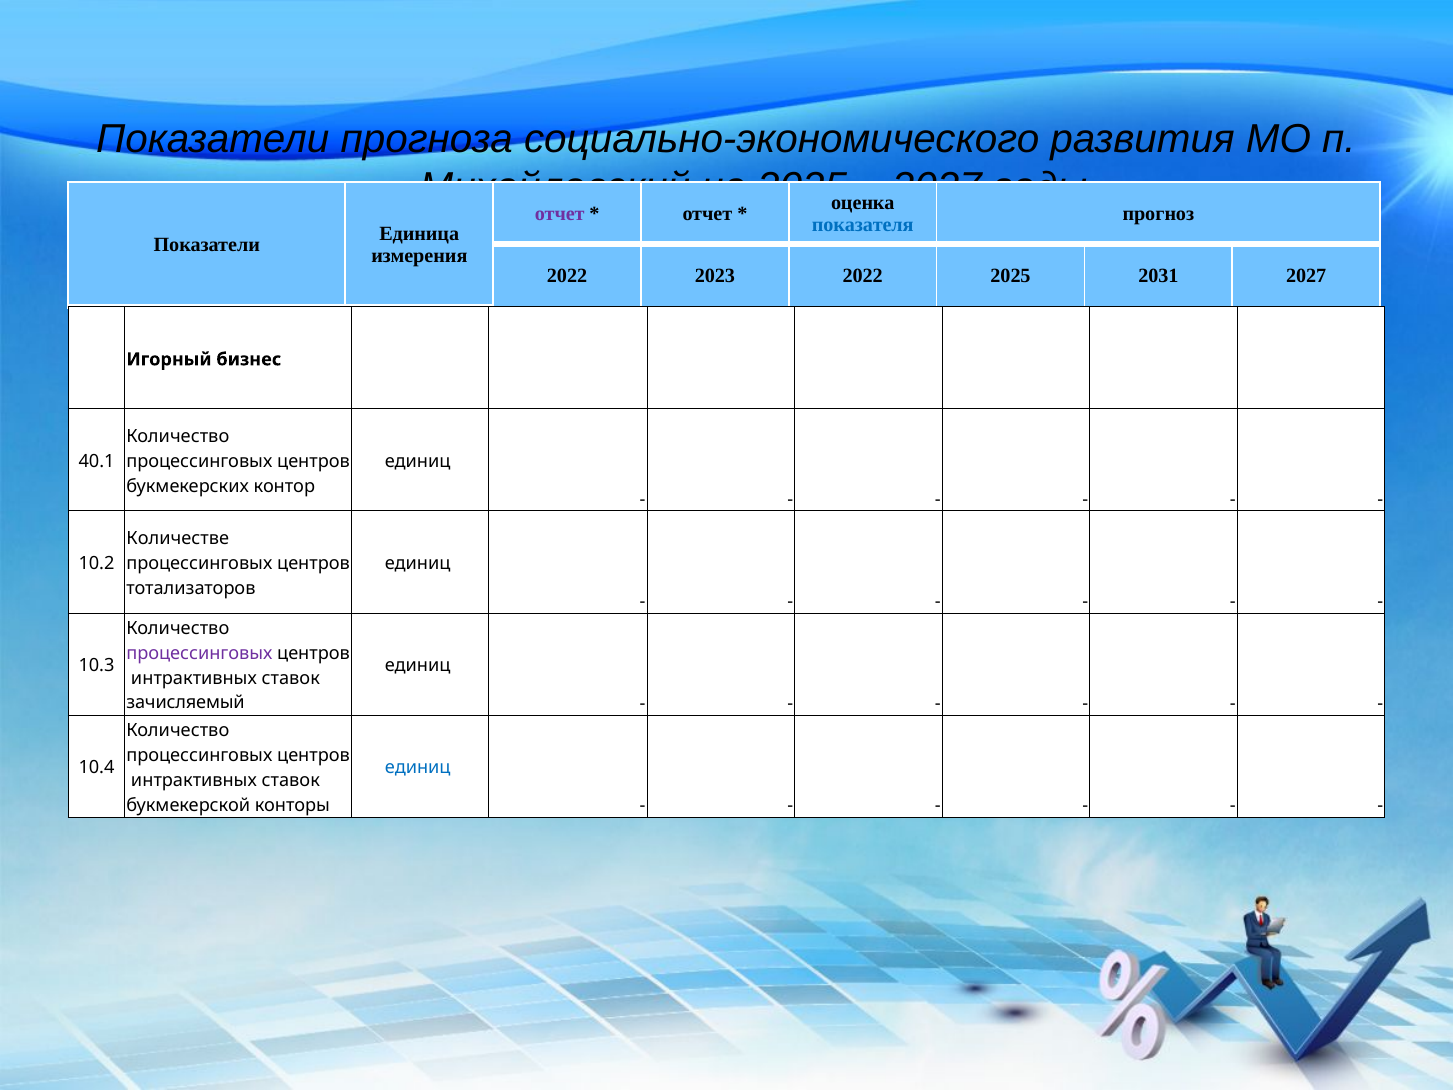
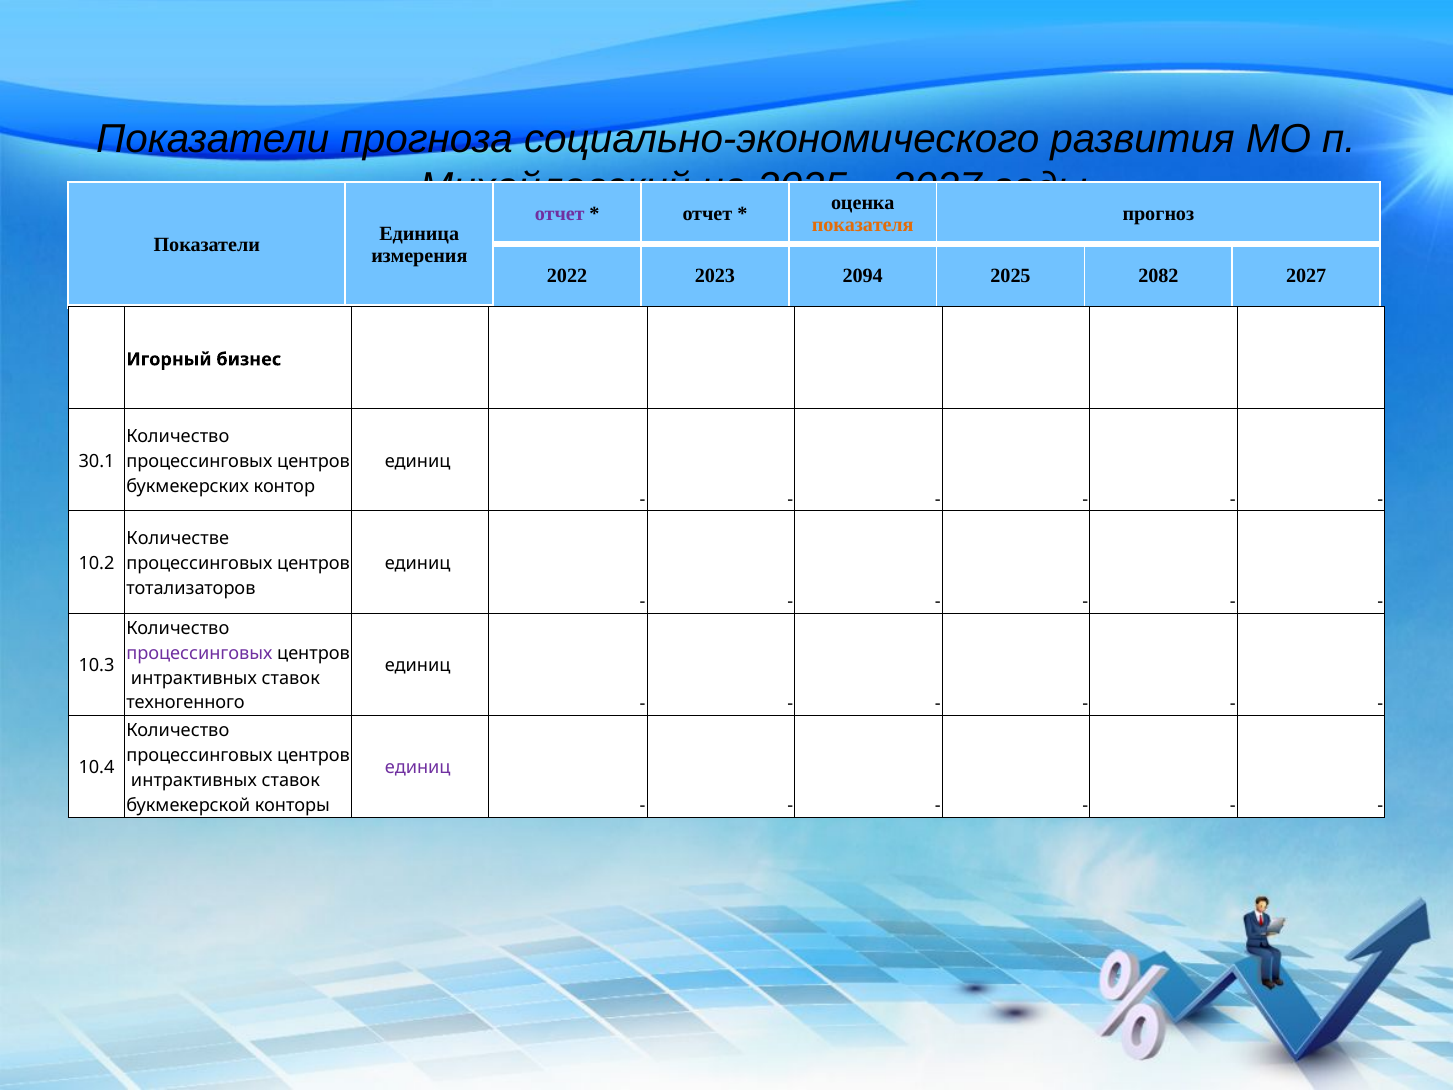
показателя colour: blue -> orange (863, 225)
2023 2022: 2022 -> 2094 (863, 276)
2031: 2031 -> 2082 (1158, 276)
40.1: 40.1 -> 30.1 (97, 461)
зачисляемый: зачисляемый -> техногенного (186, 703)
единиц colour: blue -> purple (418, 768)
